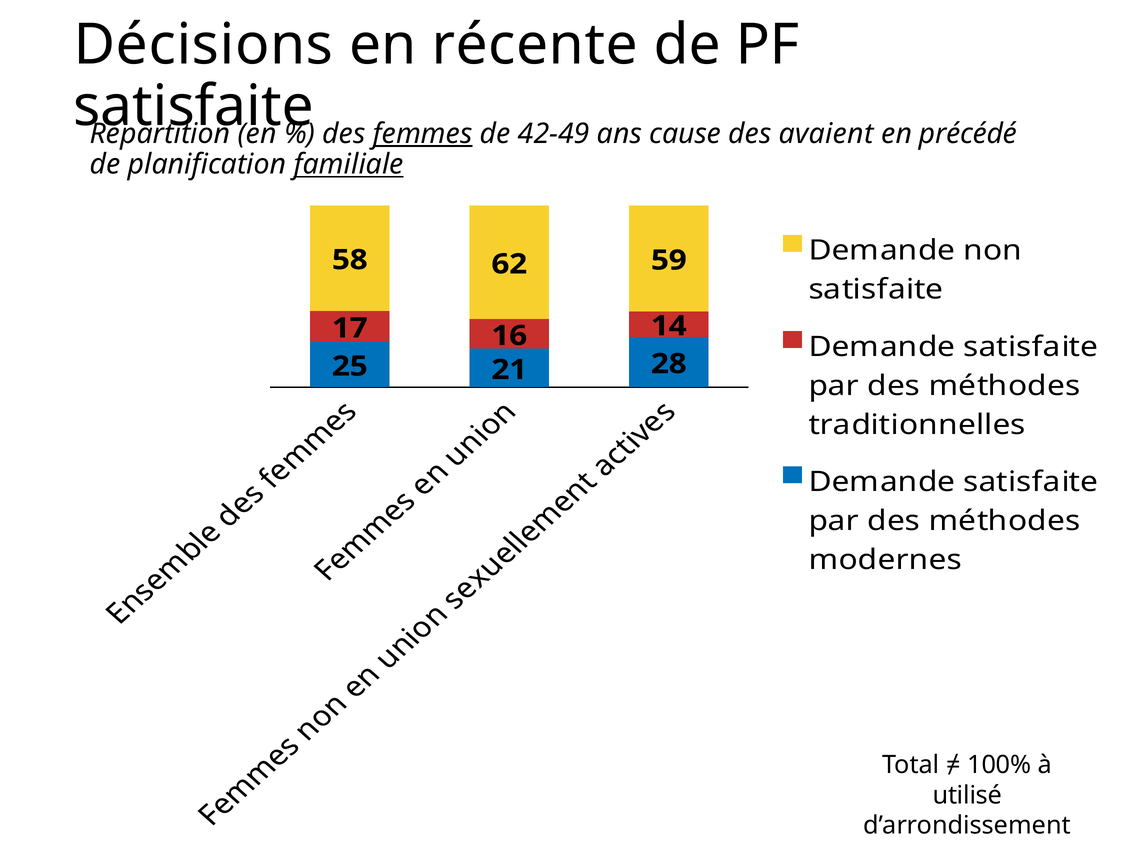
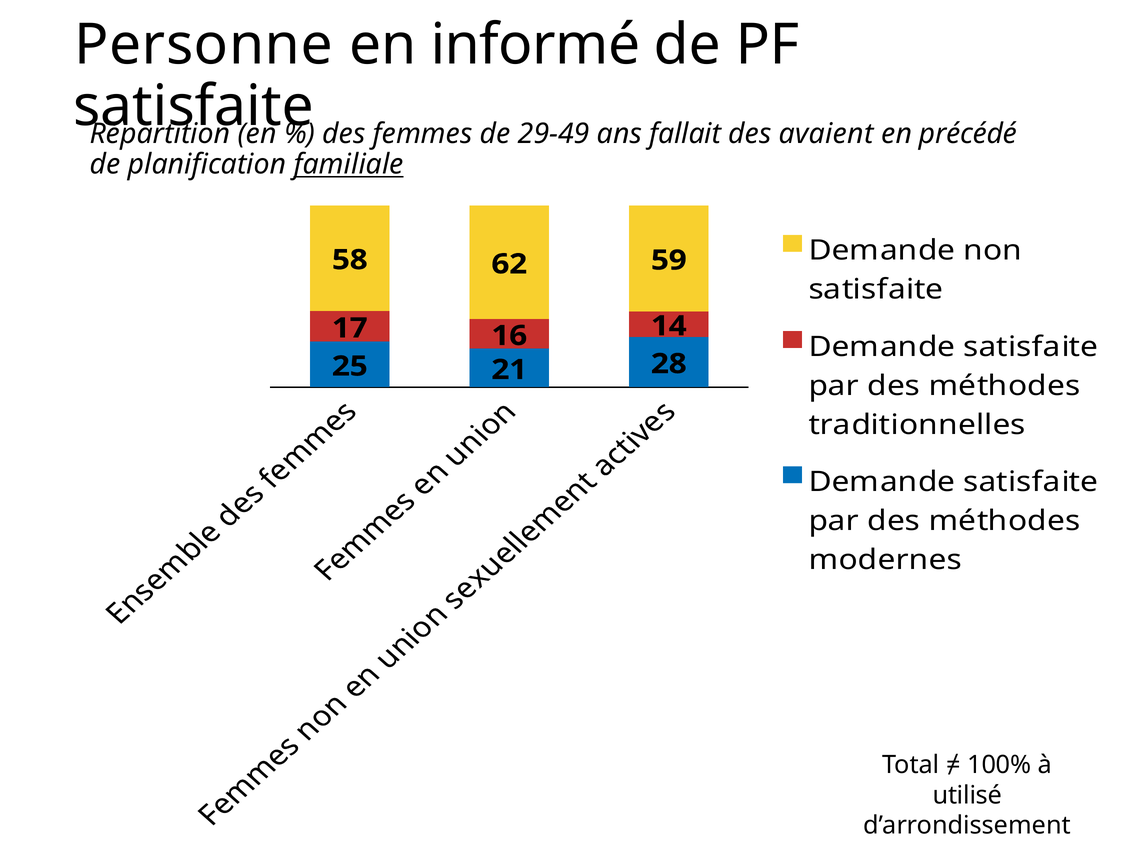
Décisions: Décisions -> Personne (203, 45)
récente: récente -> informé (535, 45)
femmes underline: present -> none (423, 134)
42-49: 42-49 -> 29-49 (554, 134)
cause: cause -> fallait (685, 134)
